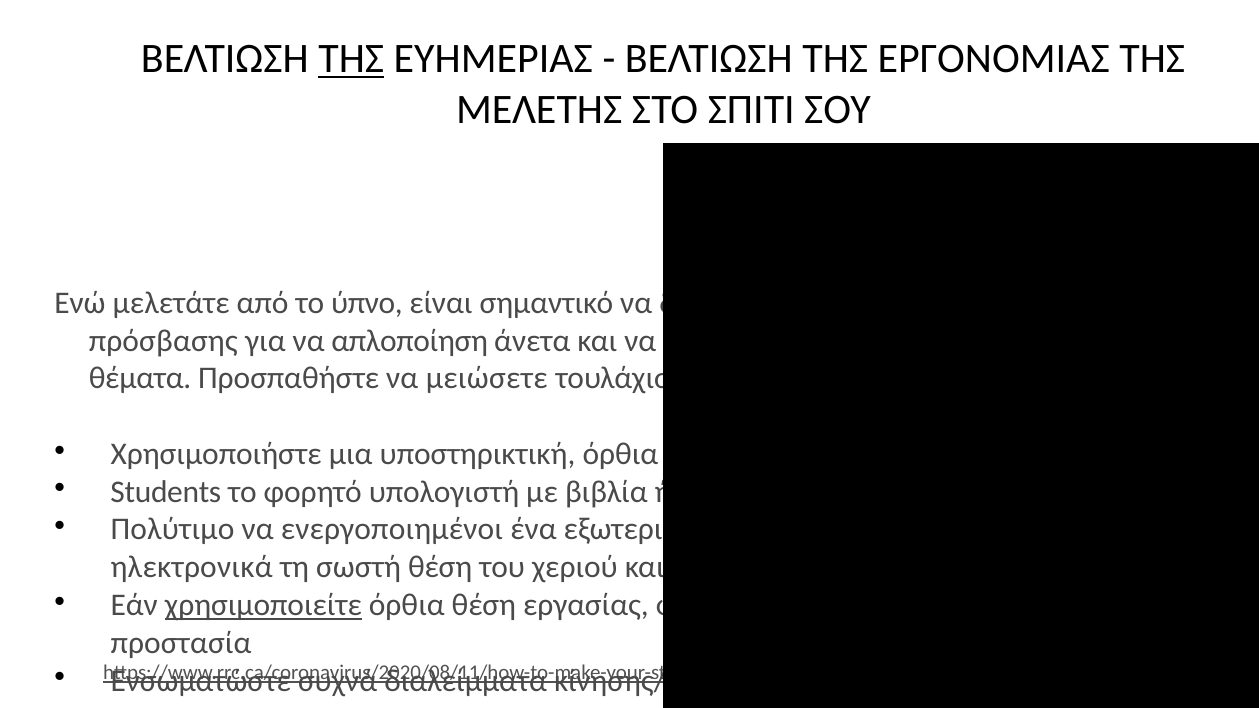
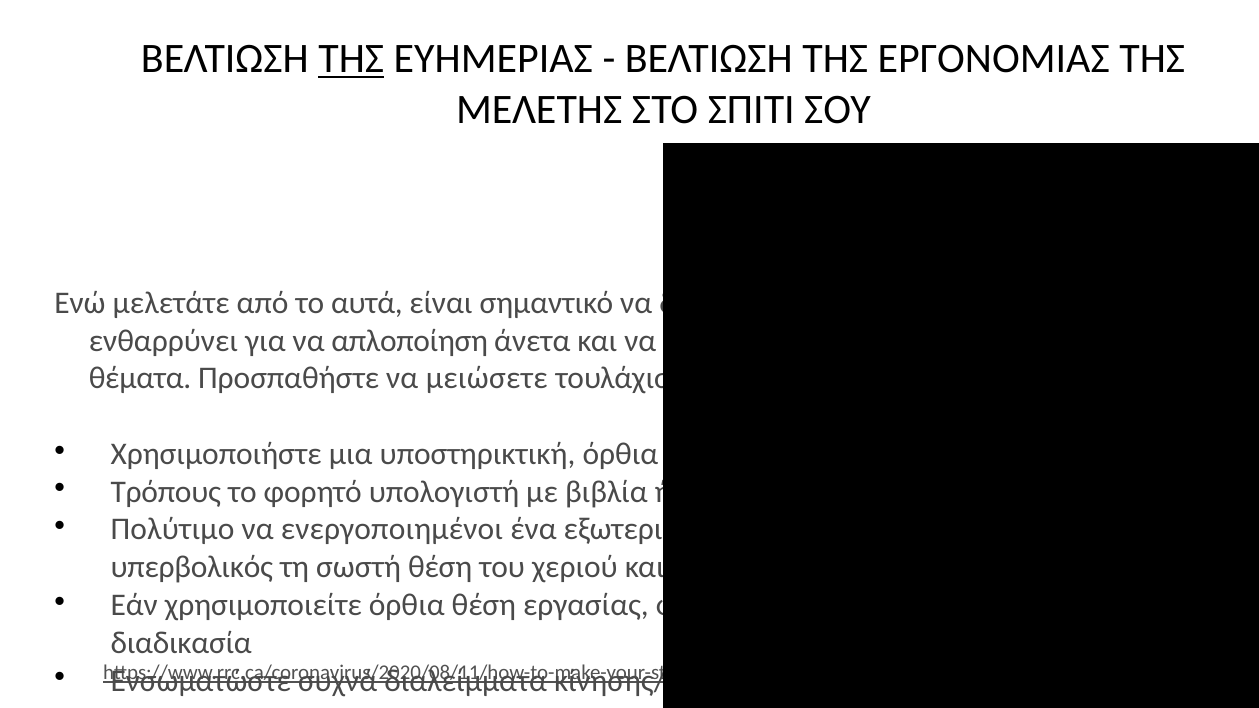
το ύπνο: ύπνο -> αυτά (367, 303)
πρόσβασης: πρόσβασης -> ενθαρρύνει (163, 341)
Students: Students -> Τρόπους (166, 492)
ηλεκτρονικά: ηλεκτρονικά -> υπερβολικός (192, 567)
χρησιμοποιείτε underline: present -> none (263, 605)
προστασία: προστασία -> διαδικασία (181, 643)
